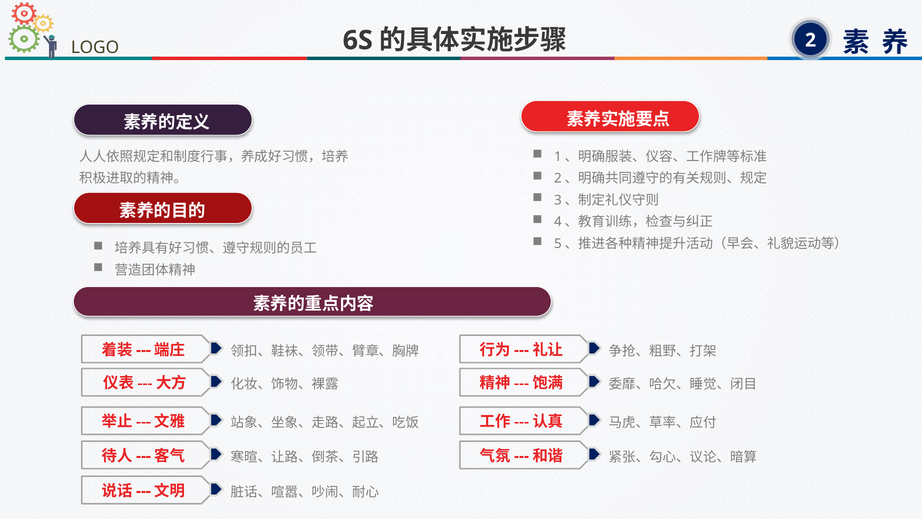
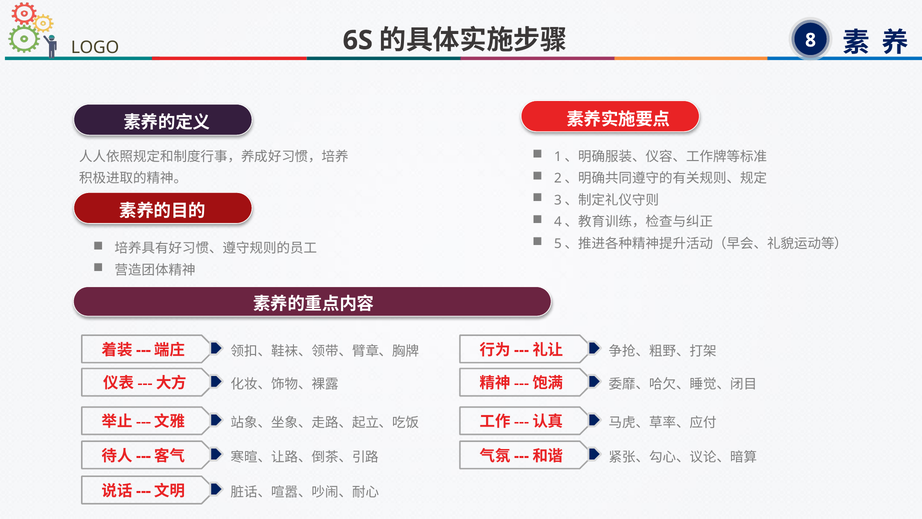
2: 2 -> 8 (811, 40)
